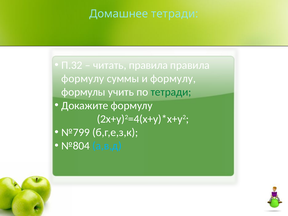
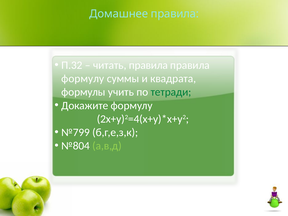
Домашнее тетради: тетради -> правила (175, 14)
и формулу: формулу -> квадрата (173, 79)
а,в,д colour: light blue -> light green (107, 146)
